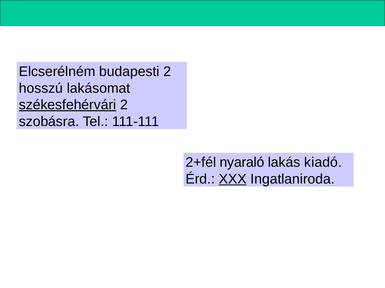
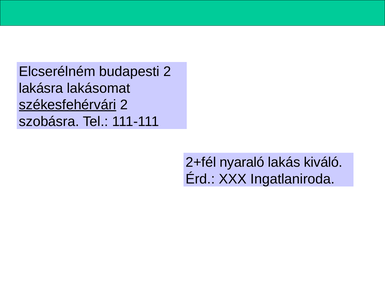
hosszú: hosszú -> lakásra (41, 88)
kiadó: kiadó -> kiváló (323, 163)
XXX underline: present -> none (233, 179)
